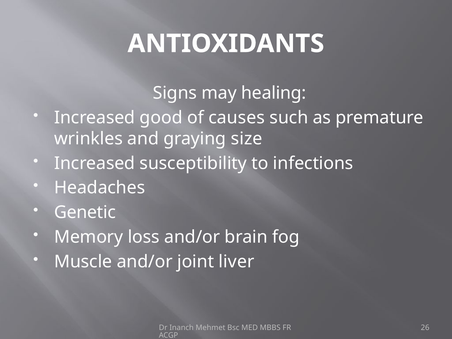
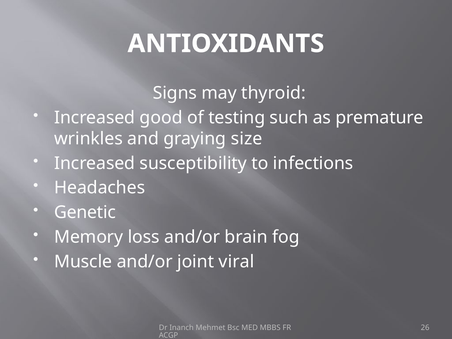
healing: healing -> thyroid (274, 93)
causes: causes -> testing (237, 118)
liver: liver -> viral (236, 262)
